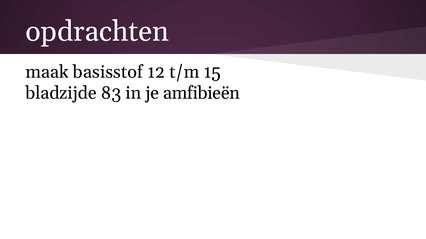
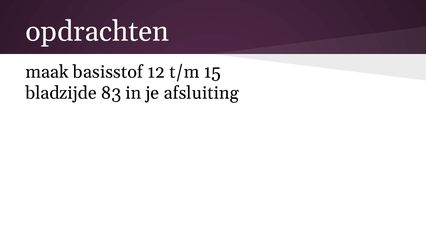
amfibieën: amfibieën -> afsluiting (201, 93)
